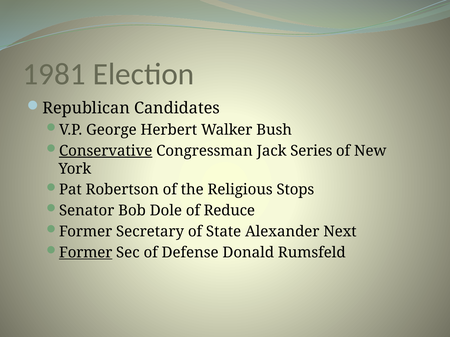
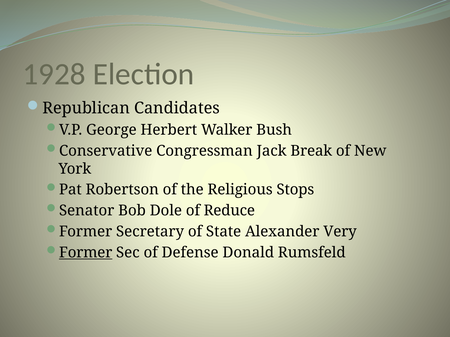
1981: 1981 -> 1928 (54, 74)
Conservative underline: present -> none (106, 151)
Series: Series -> Break (311, 151)
Next: Next -> Very (340, 232)
